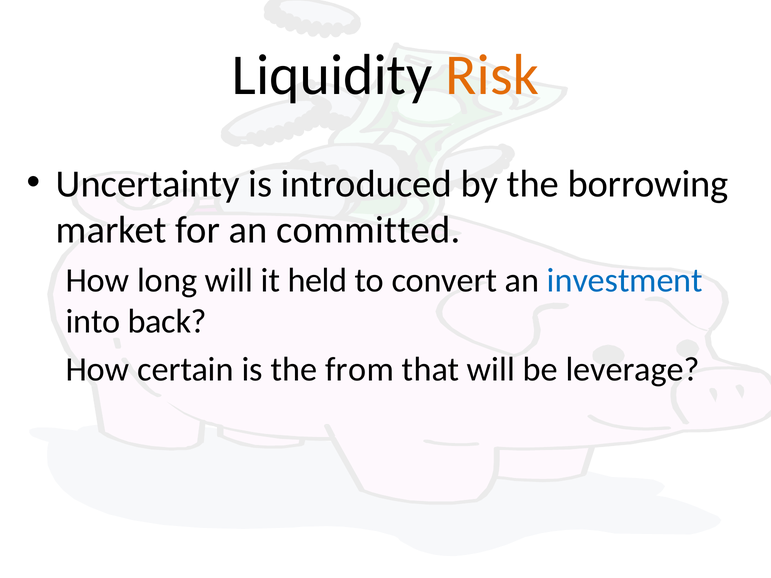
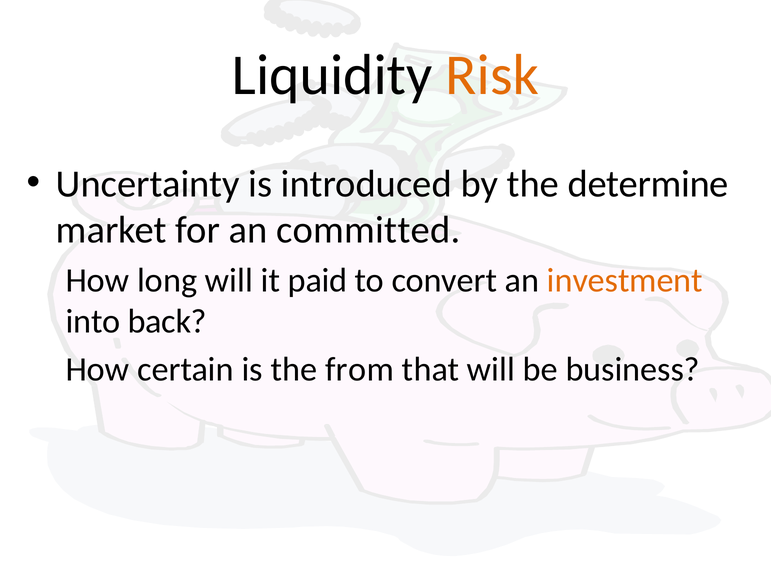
borrowing: borrowing -> determine (648, 184)
held: held -> paid (317, 280)
investment colour: blue -> orange (625, 280)
leverage: leverage -> business (633, 370)
